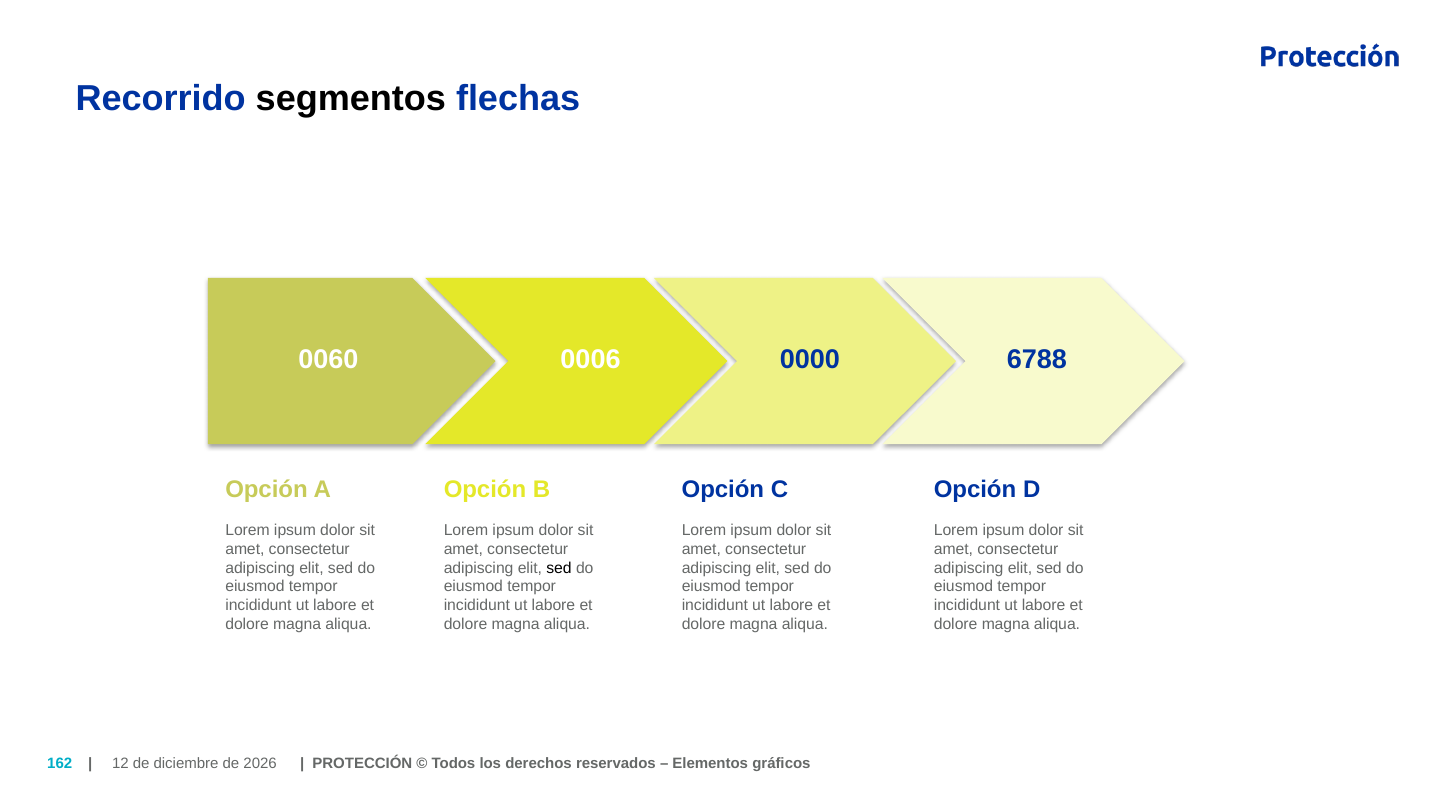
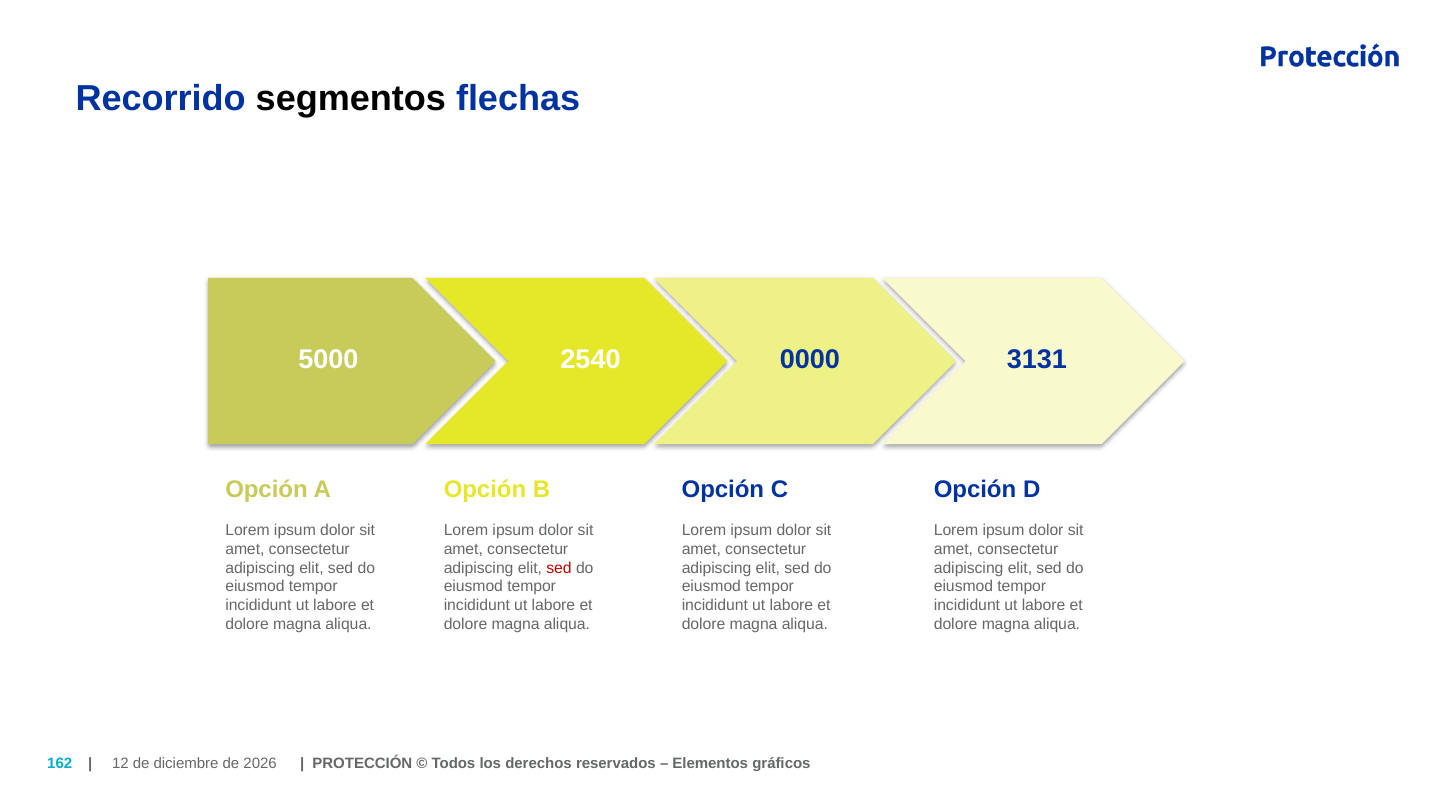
0060: 0060 -> 5000 (328, 360)
0006: 0006 -> 2540 (591, 360)
6788: 6788 -> 3131 (1037, 360)
sed colour: black -> red (559, 568)
